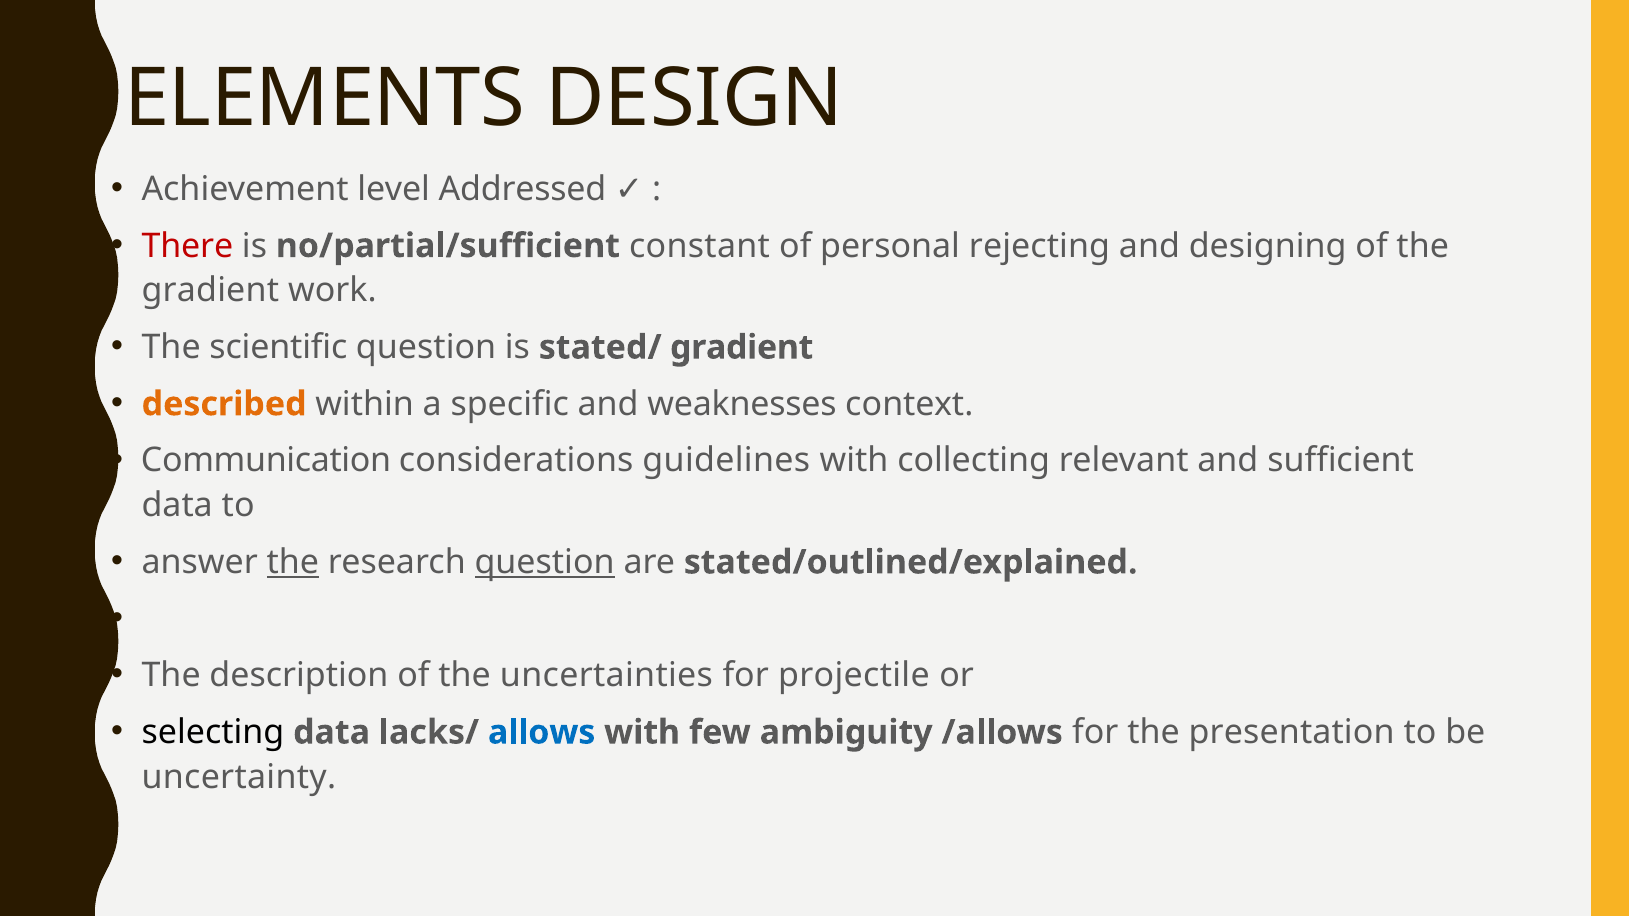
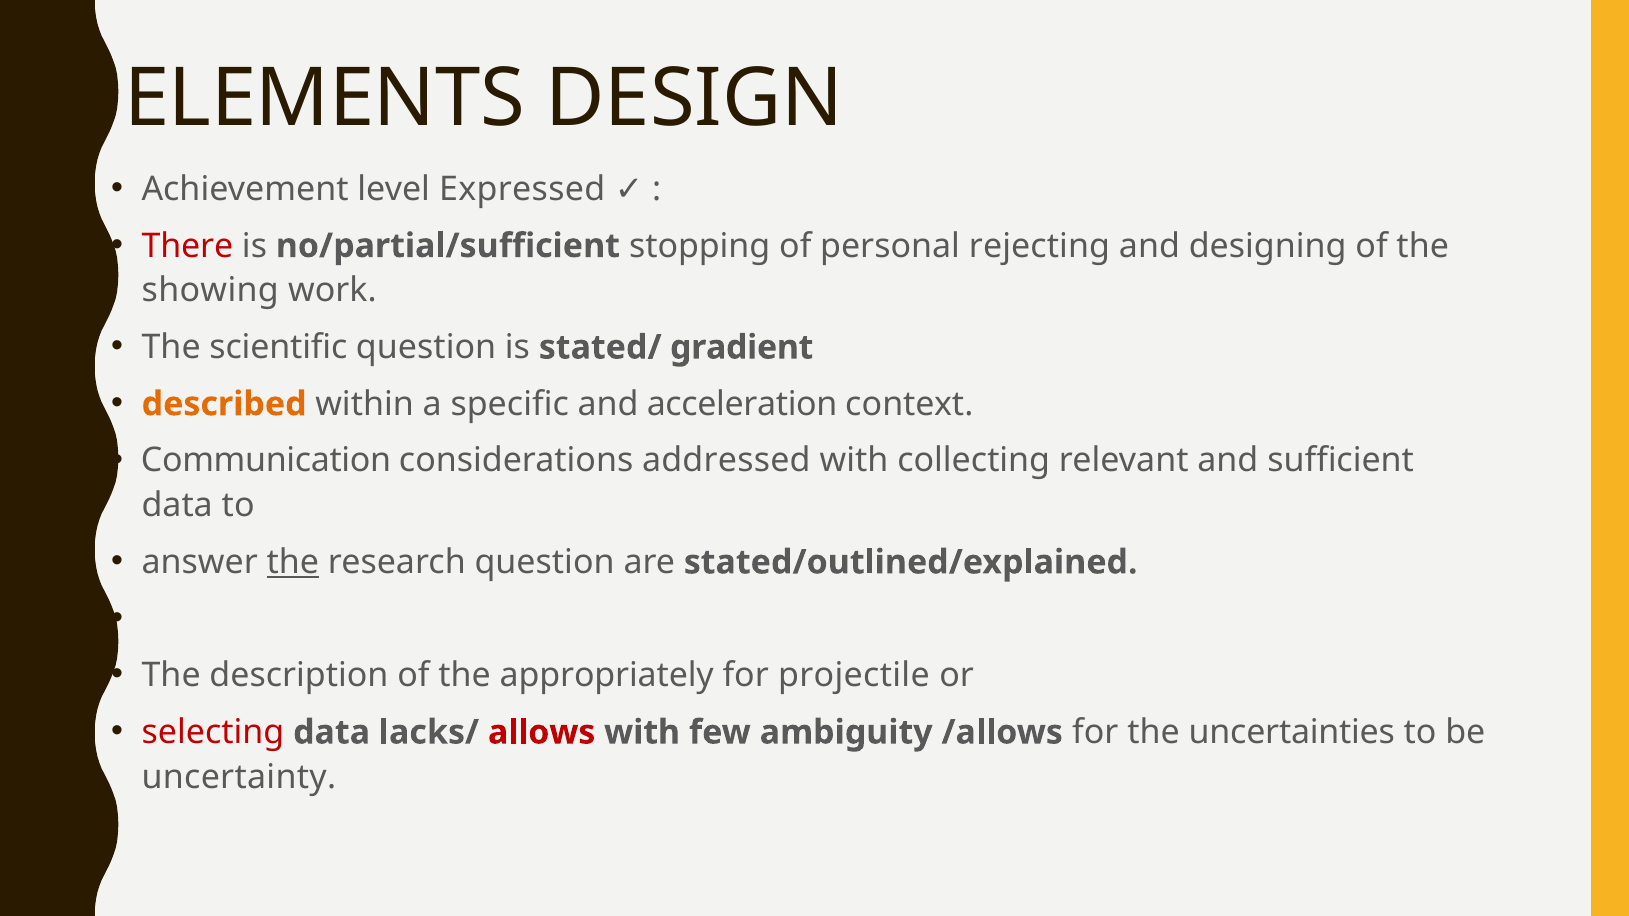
Addressed: Addressed -> Expressed (522, 189)
constant: constant -> stopping (700, 246)
gradient: gradient -> showing (210, 291)
weaknesses: weaknesses -> acceleration (742, 404)
guidelines: guidelines -> addressed (726, 461)
question underline: present -> none (545, 562)
uncertainties: uncertainties -> appropriately (607, 676)
selecting colour: black -> red (213, 733)
allows colour: blue -> red (542, 733)
presentation: presentation -> uncertainties (1292, 733)
